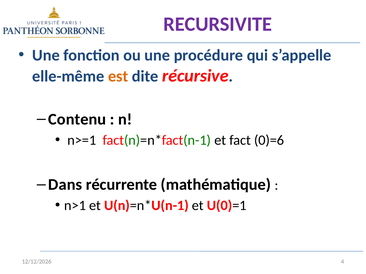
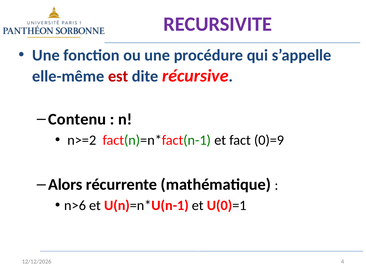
est colour: orange -> red (118, 76)
n>=1: n>=1 -> n>=2 (82, 140)
0)=6: 0)=6 -> 0)=9 (269, 140)
Dans: Dans -> Alors (65, 185)
n>1: n>1 -> n>6 (75, 206)
